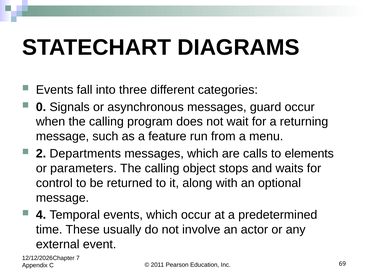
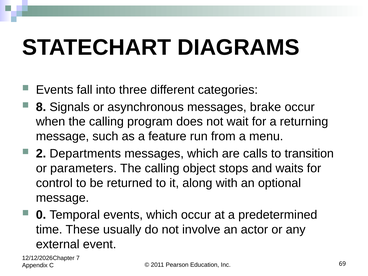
0: 0 -> 8 (41, 107)
guard: guard -> brake (266, 107)
elements: elements -> transition (309, 154)
4: 4 -> 0 (41, 215)
